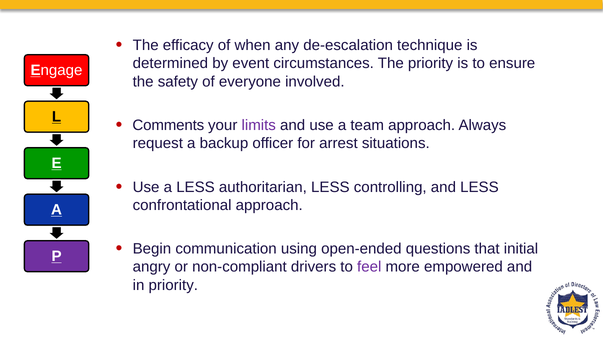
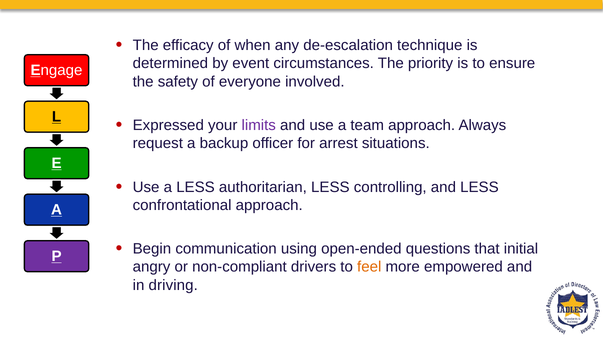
Comments: Comments -> Expressed (168, 125)
feel colour: purple -> orange (369, 267)
in priority: priority -> driving (173, 285)
